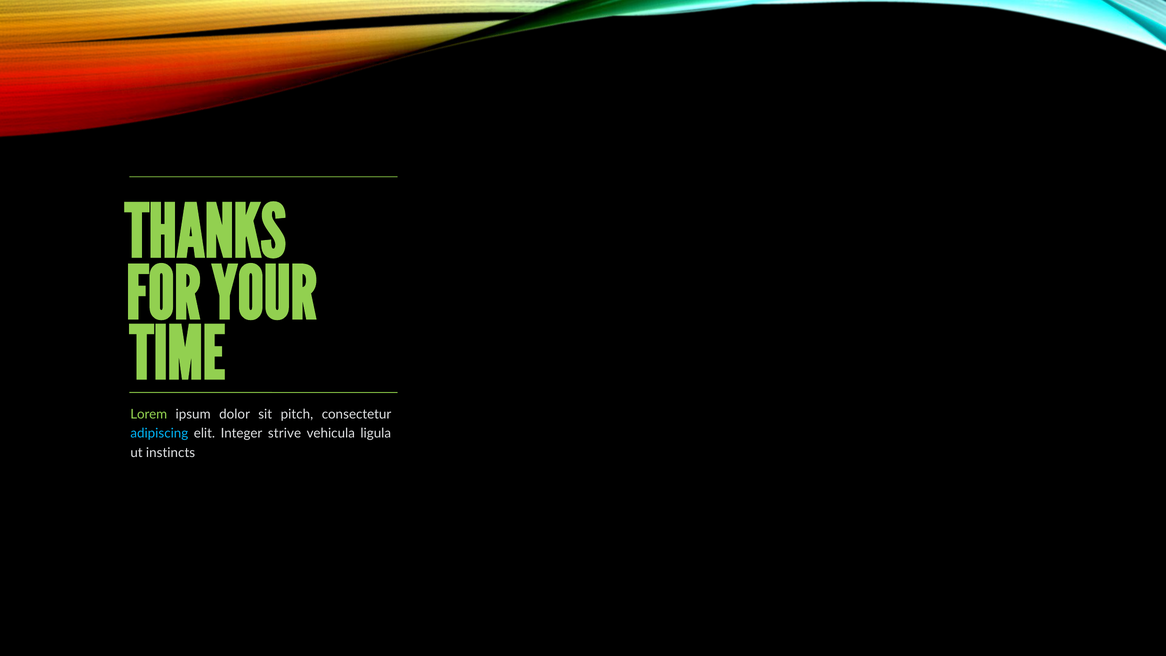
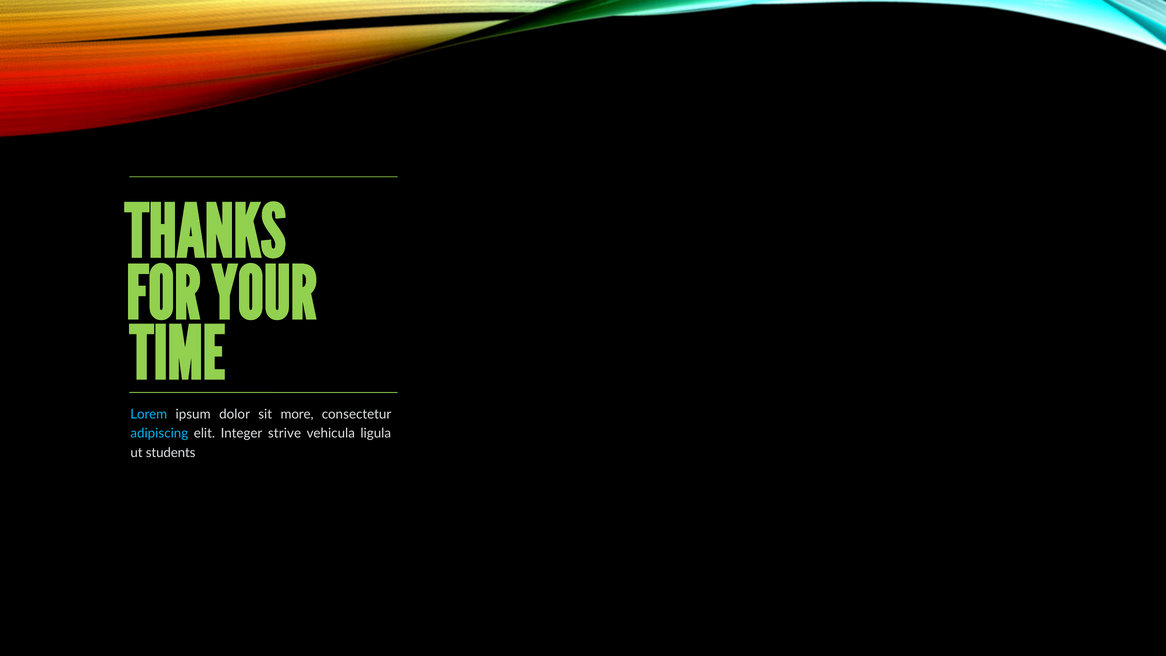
Lorem colour: light green -> light blue (149, 414)
pitch: pitch -> more (297, 414)
instincts: instincts -> students (171, 453)
